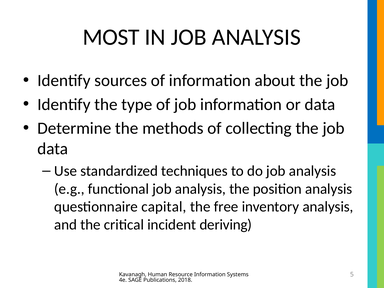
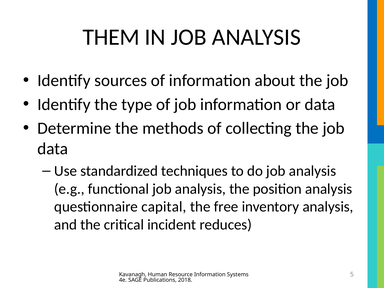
MOST: MOST -> THEM (111, 37)
deriving: deriving -> reduces (226, 225)
